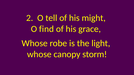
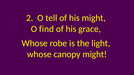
canopy storm: storm -> might (95, 55)
